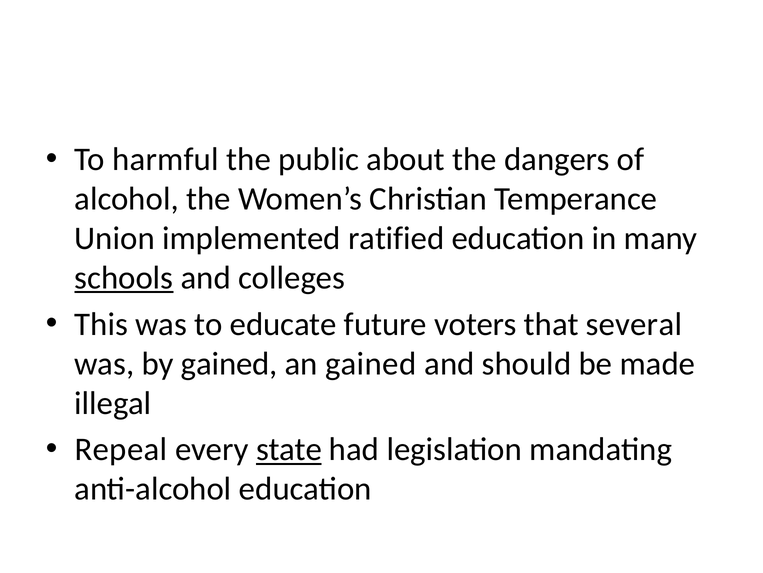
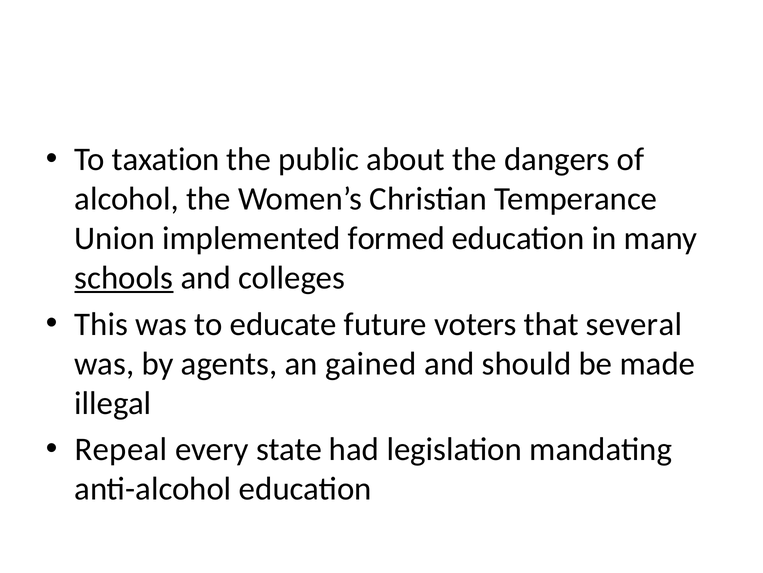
harmful: harmful -> taxation (166, 159)
ratified: ratified -> formed (396, 238)
by gained: gained -> agents (229, 363)
state underline: present -> none (289, 449)
